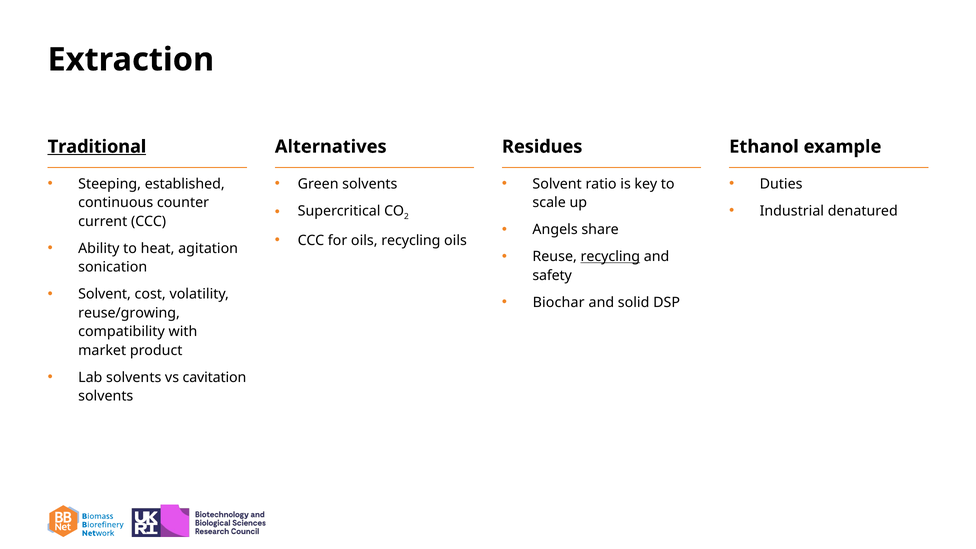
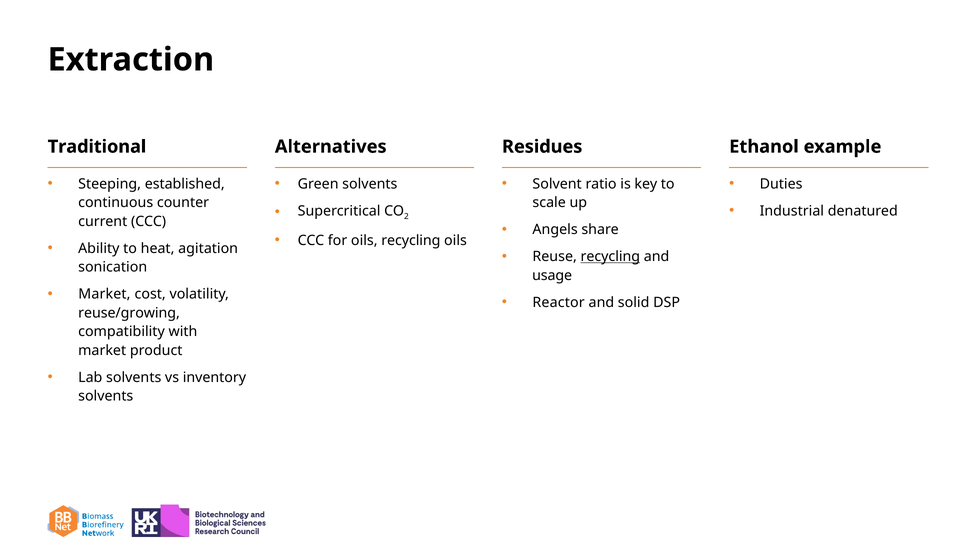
Traditional underline: present -> none (97, 147)
safety: safety -> usage (552, 275)
Solvent: Solvent -> Market (104, 294)
Biochar: Biochar -> Reactor (559, 302)
cavitation: cavitation -> inventory (214, 377)
